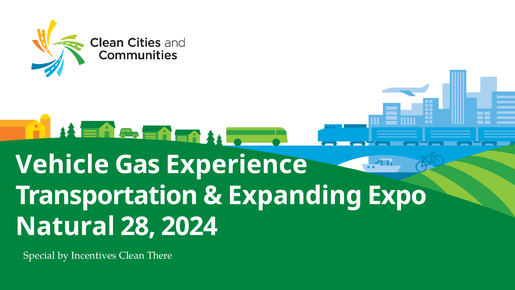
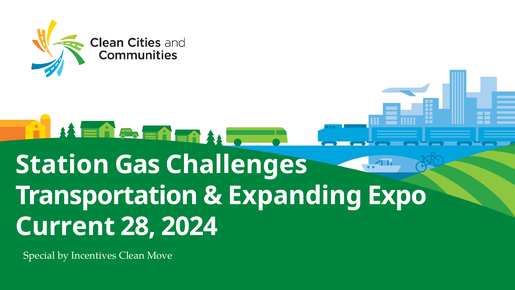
Vehicle: Vehicle -> Station (62, 164)
Experience: Experience -> Challenges (237, 164)
Natural: Natural -> Current (65, 226)
There: There -> Move (160, 255)
